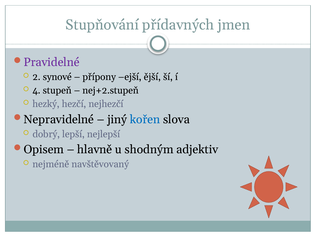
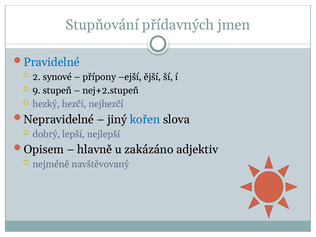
Pravidelné colour: purple -> blue (52, 62)
4: 4 -> 9 (36, 90)
shodným: shodným -> zakázáno (149, 150)
